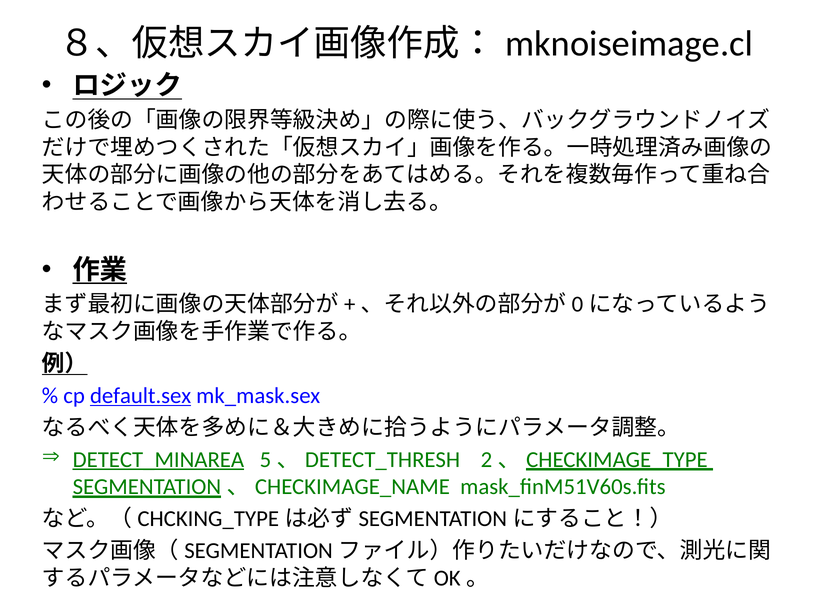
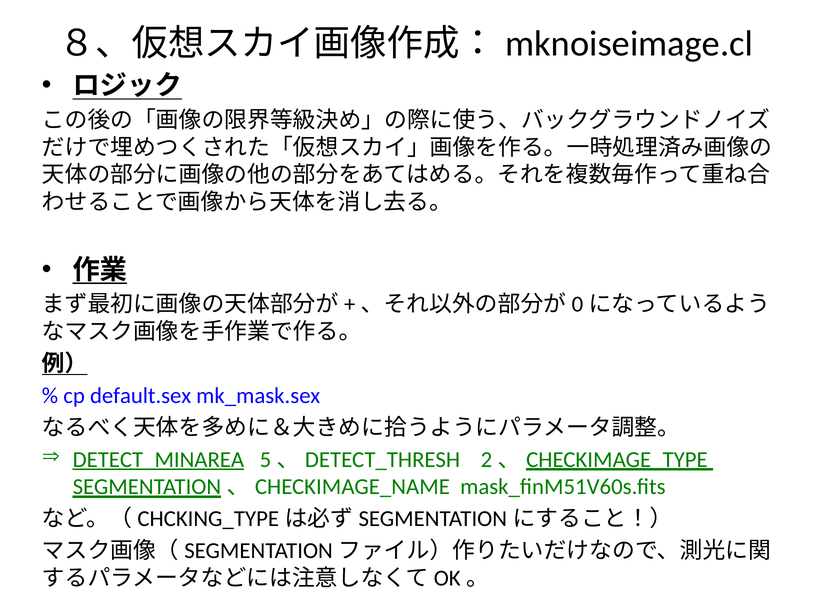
default.sex underline: present -> none (141, 396)
